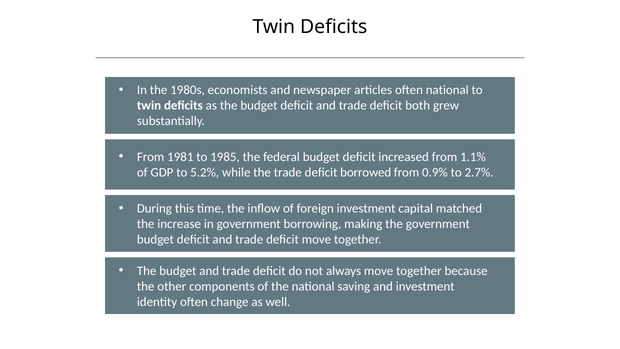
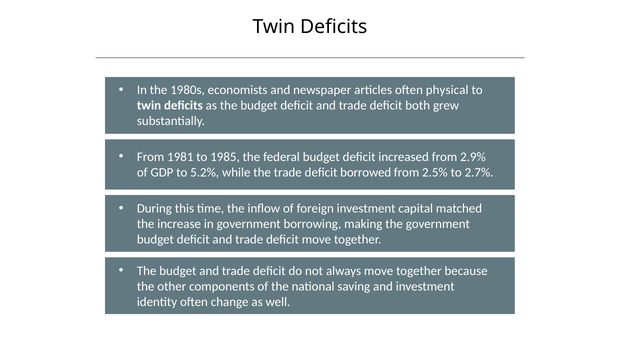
often national: national -> physical (447, 90)
1.1%: 1.1% -> 2.9% (473, 157)
0.9%: 0.9% -> 2.5% (435, 172)
